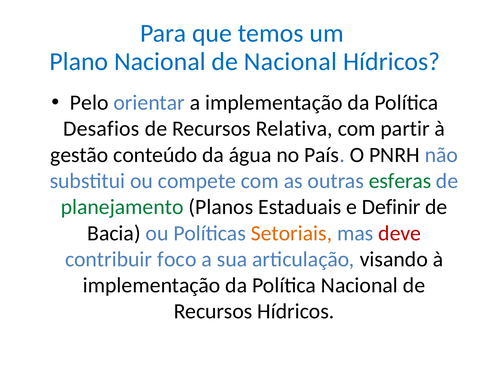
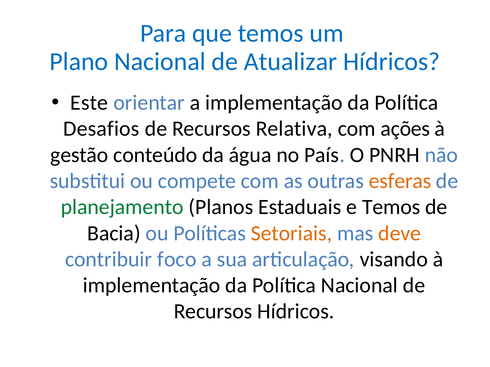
de Nacional: Nacional -> Atualizar (291, 62)
Pelo: Pelo -> Este (89, 103)
partir: partir -> ações (405, 129)
esferas colour: green -> orange (400, 181)
e Definir: Definir -> Temos (391, 207)
deve colour: red -> orange (400, 233)
